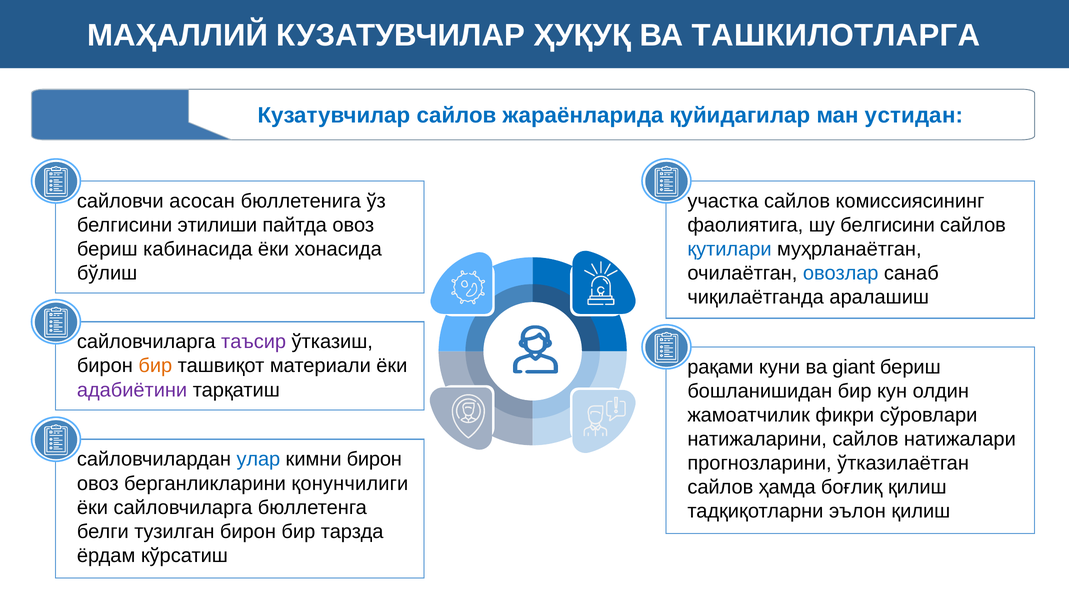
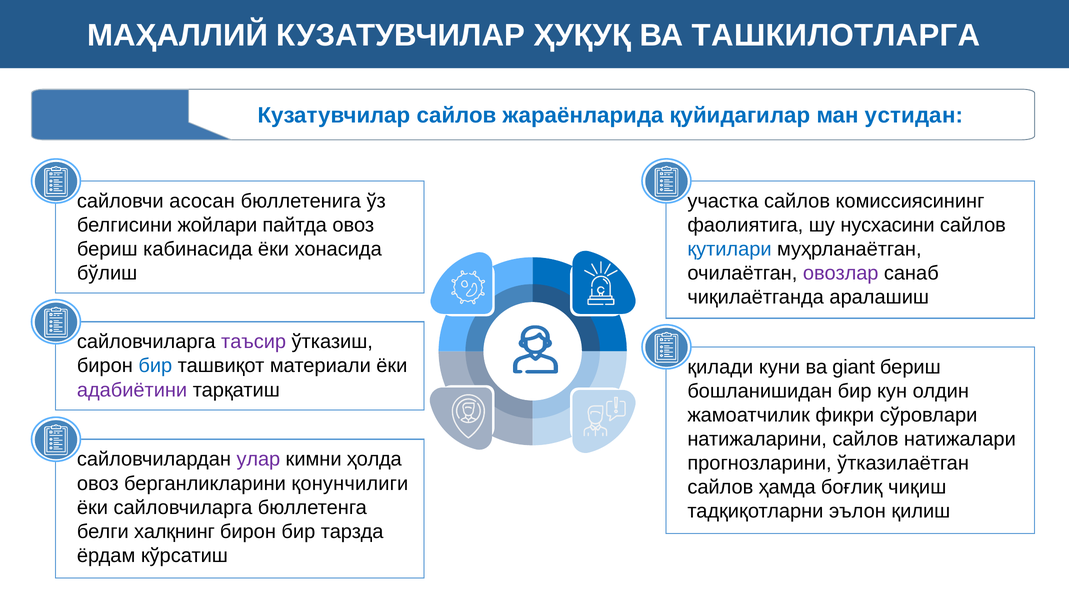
шу белгисини: белгисини -> нусхасини (888, 225)
этилиши: этилиши -> жойлари (217, 225)
овозлар colour: blue -> purple (841, 273)
бир colour: orange -> blue (155, 366)
рақами: рақами -> қилади (720, 367)
улар colour: blue -> purple (258, 460)
кимни бирон: бирон -> ҳолда (374, 460)
боғлиқ қилиш: қилиш -> чиқиш (917, 487)
тузилган: тузилган -> халқнинг (174, 532)
